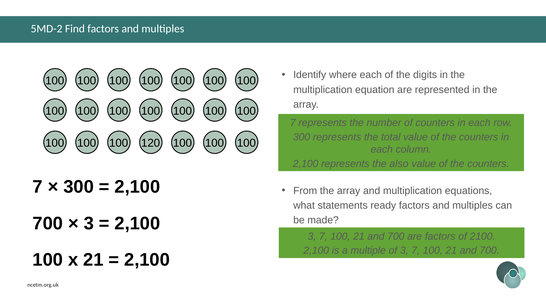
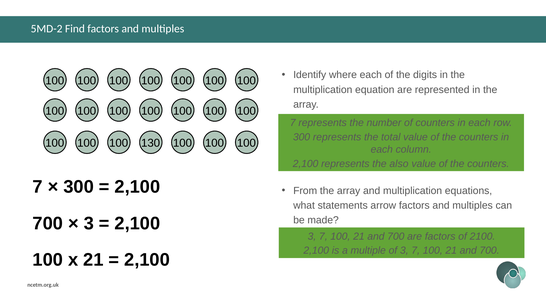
120: 120 -> 130 (151, 143)
ready: ready -> arrow (383, 205)
